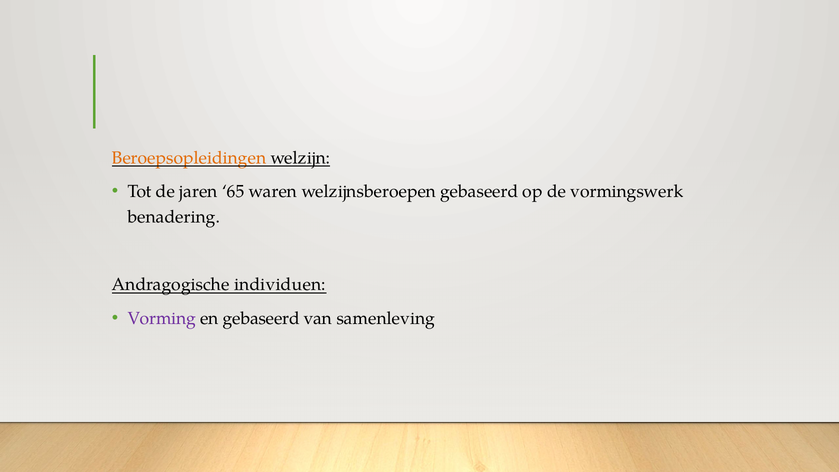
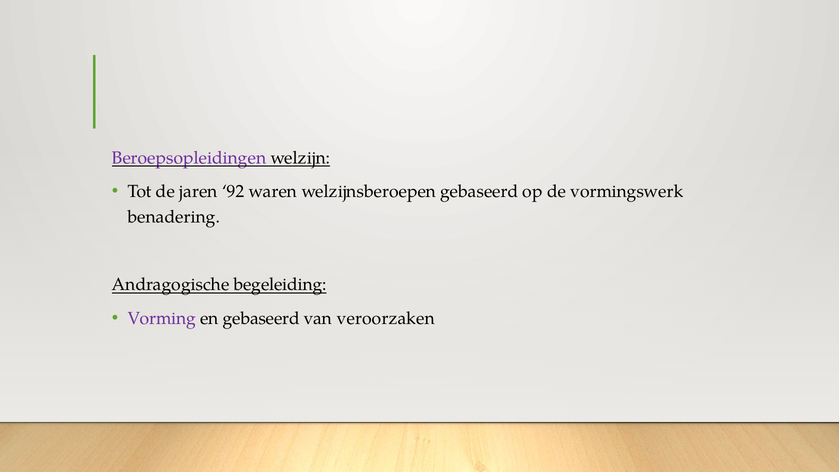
Beroepsopleidingen colour: orange -> purple (189, 158)
65: 65 -> 92 (233, 192)
individuen: individuen -> begeleiding (280, 285)
samenleving: samenleving -> veroorzaken (386, 319)
